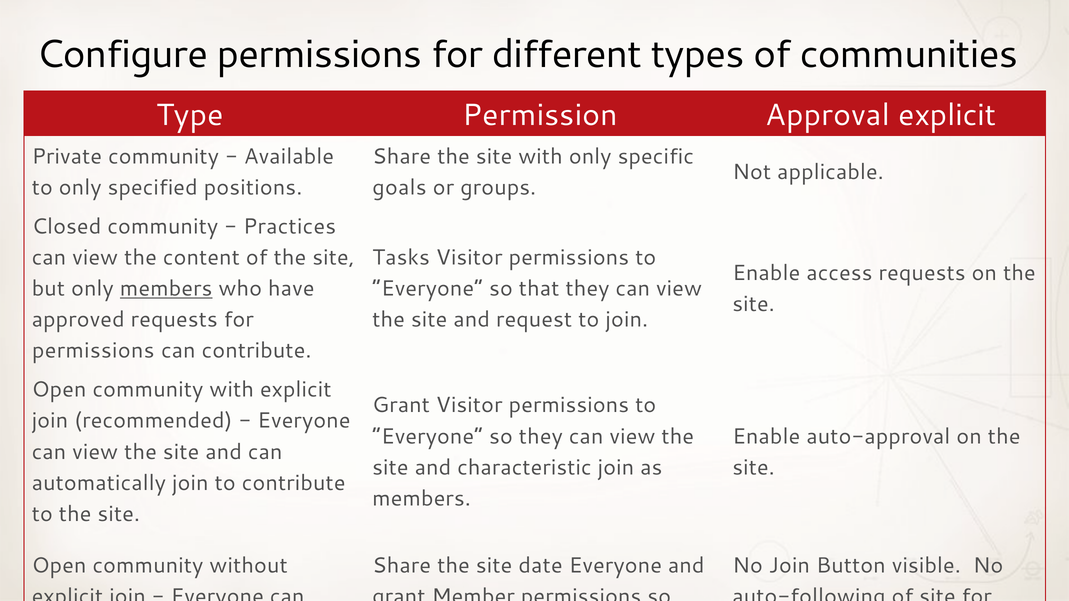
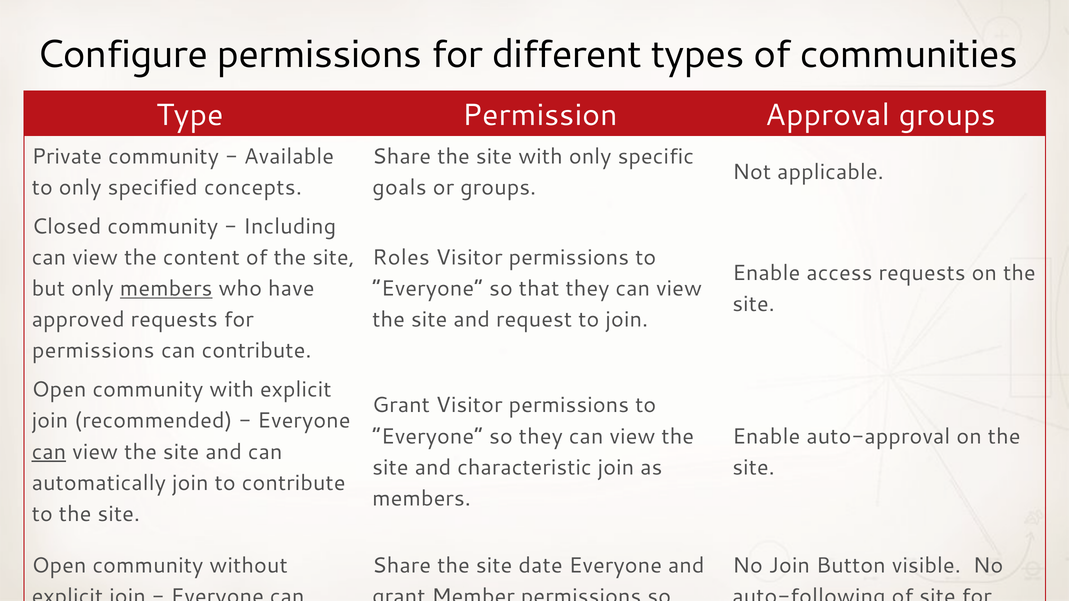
Approval explicit: explicit -> groups (947, 115)
positions: positions -> concepts (253, 188)
Practices: Practices -> Including (290, 227)
Tasks: Tasks -> Roles (401, 258)
can underline: none -> present (49, 452)
